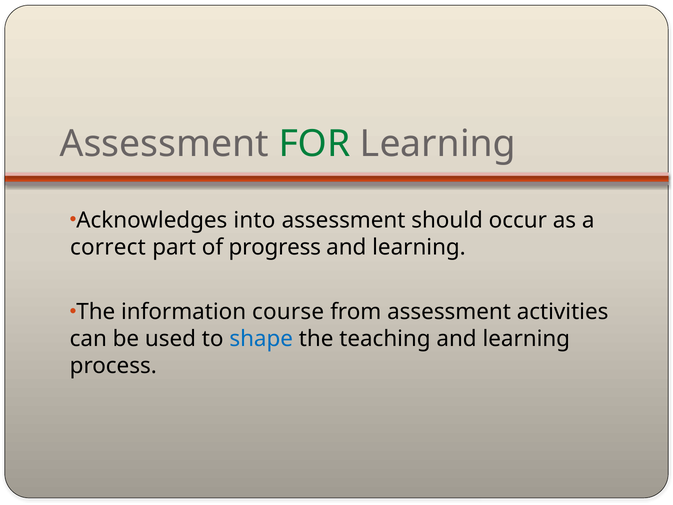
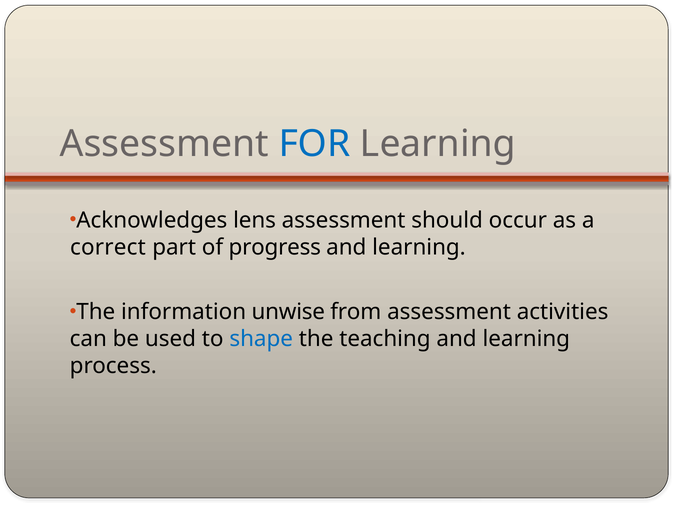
FOR colour: green -> blue (314, 144)
into: into -> lens (255, 220)
course: course -> unwise (288, 312)
